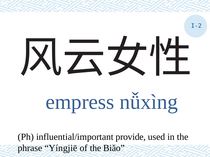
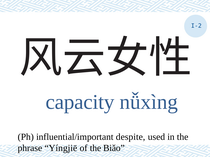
empress: empress -> capacity (80, 102)
provide: provide -> despite (131, 137)
